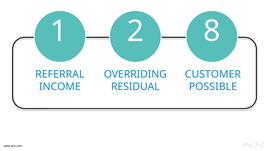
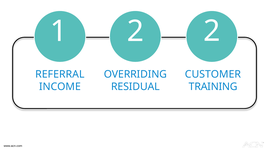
1 8: 8 -> 2 (212, 31)
POSSIBLE: POSSIBLE -> TRAINING (213, 87)
